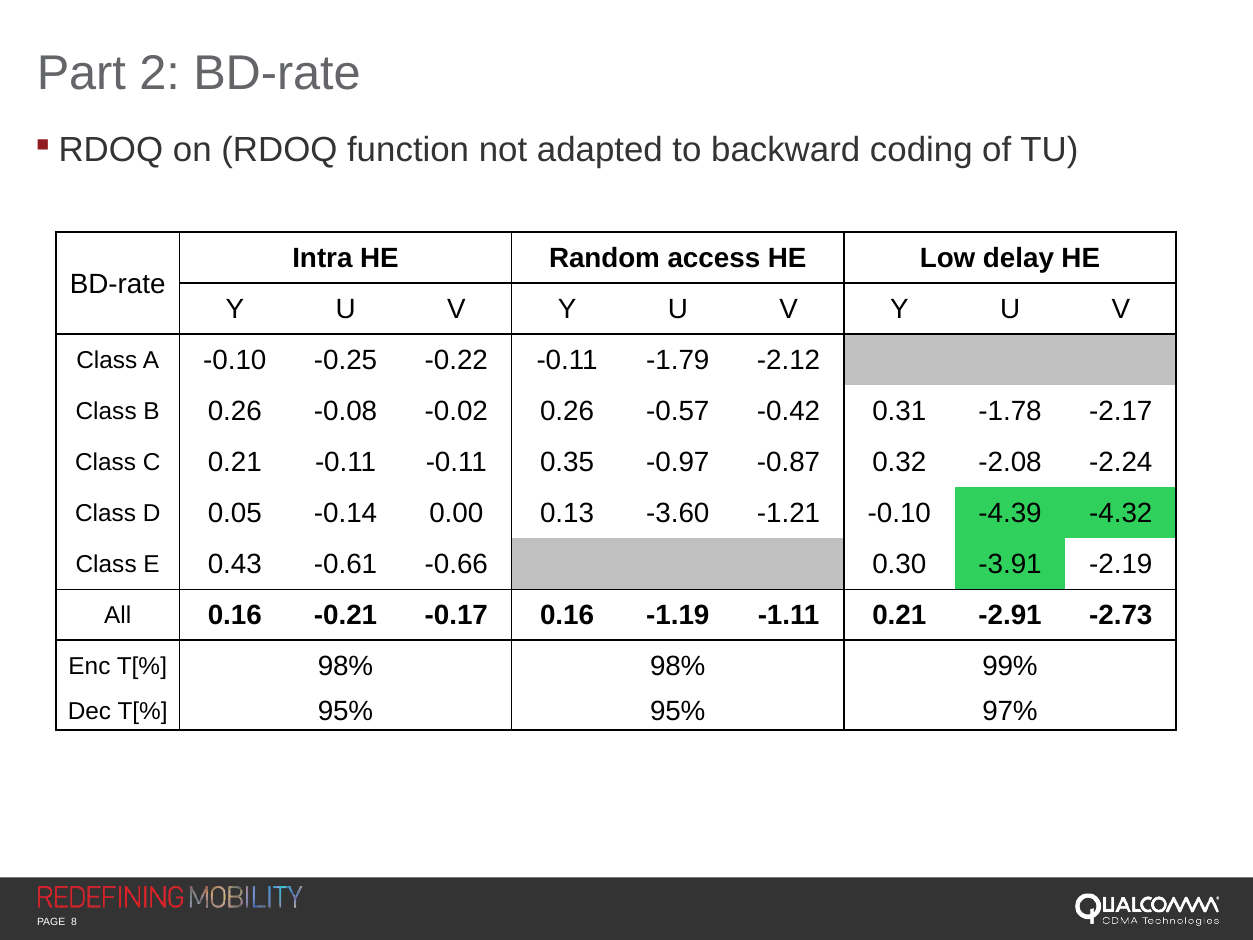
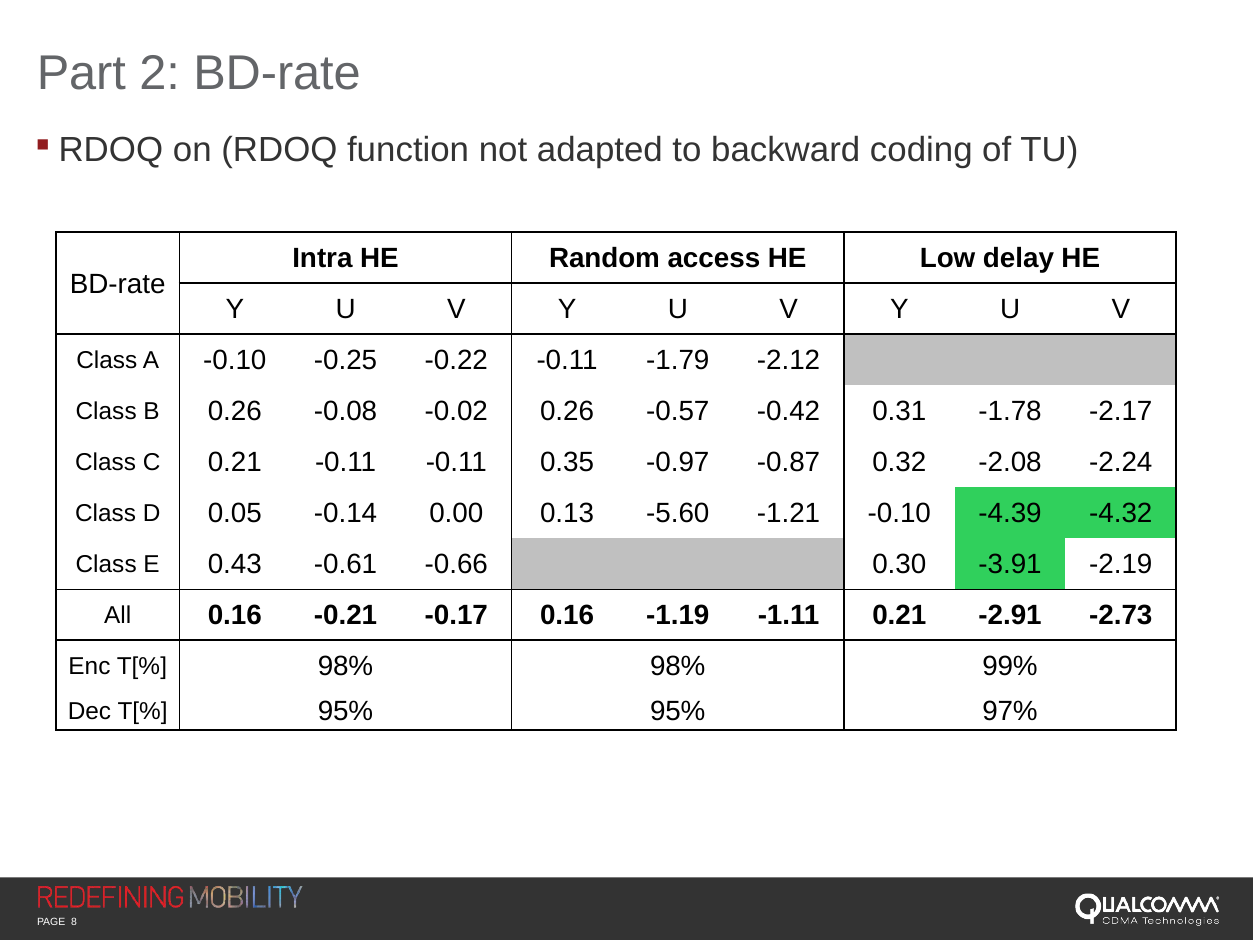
-3.60: -3.60 -> -5.60 (678, 513)
